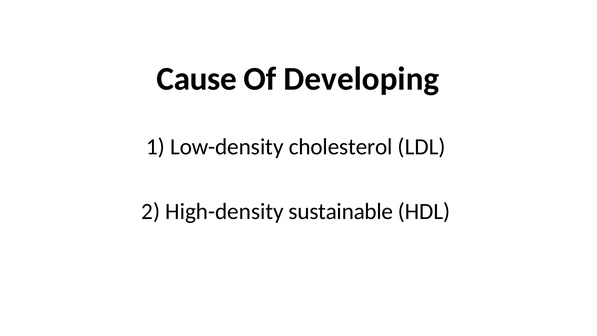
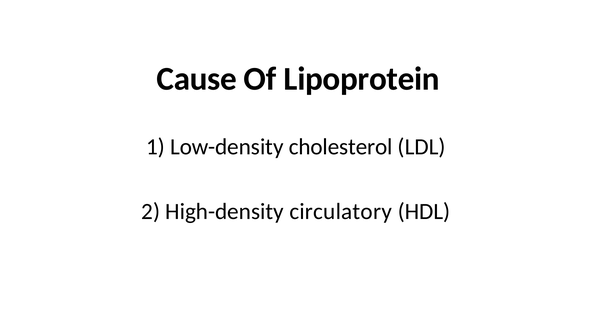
Developing: Developing -> Lipoprotein (362, 79)
sustainable: sustainable -> circulatory (341, 212)
